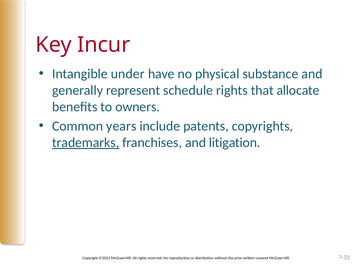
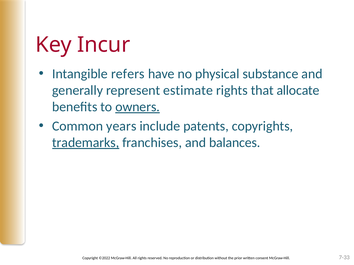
under: under -> refers (128, 74)
schedule: schedule -> estimate (188, 90)
owners underline: none -> present (138, 107)
litigation: litigation -> balances (235, 143)
